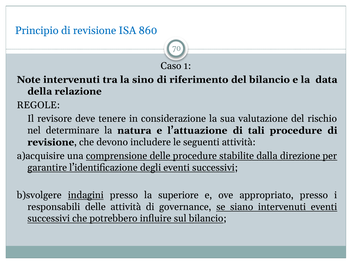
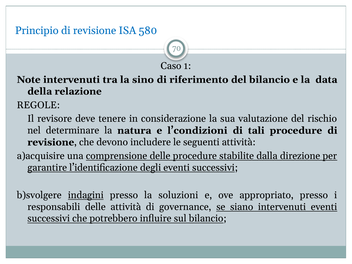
860: 860 -> 580 (148, 31)
l’attuazione: l’attuazione -> l’condizioni (197, 130)
superiore: superiore -> soluzioni (178, 195)
